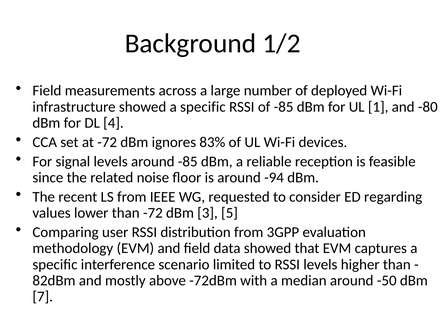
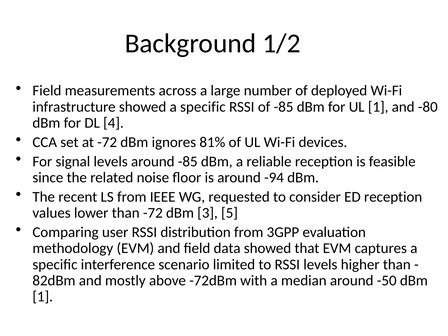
83%: 83% -> 81% (212, 142)
ED regarding: regarding -> reception (393, 197)
7: 7 -> 1 (43, 297)
